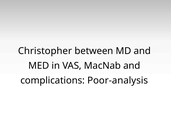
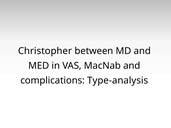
Poor-analysis: Poor-analysis -> Type-analysis (118, 81)
